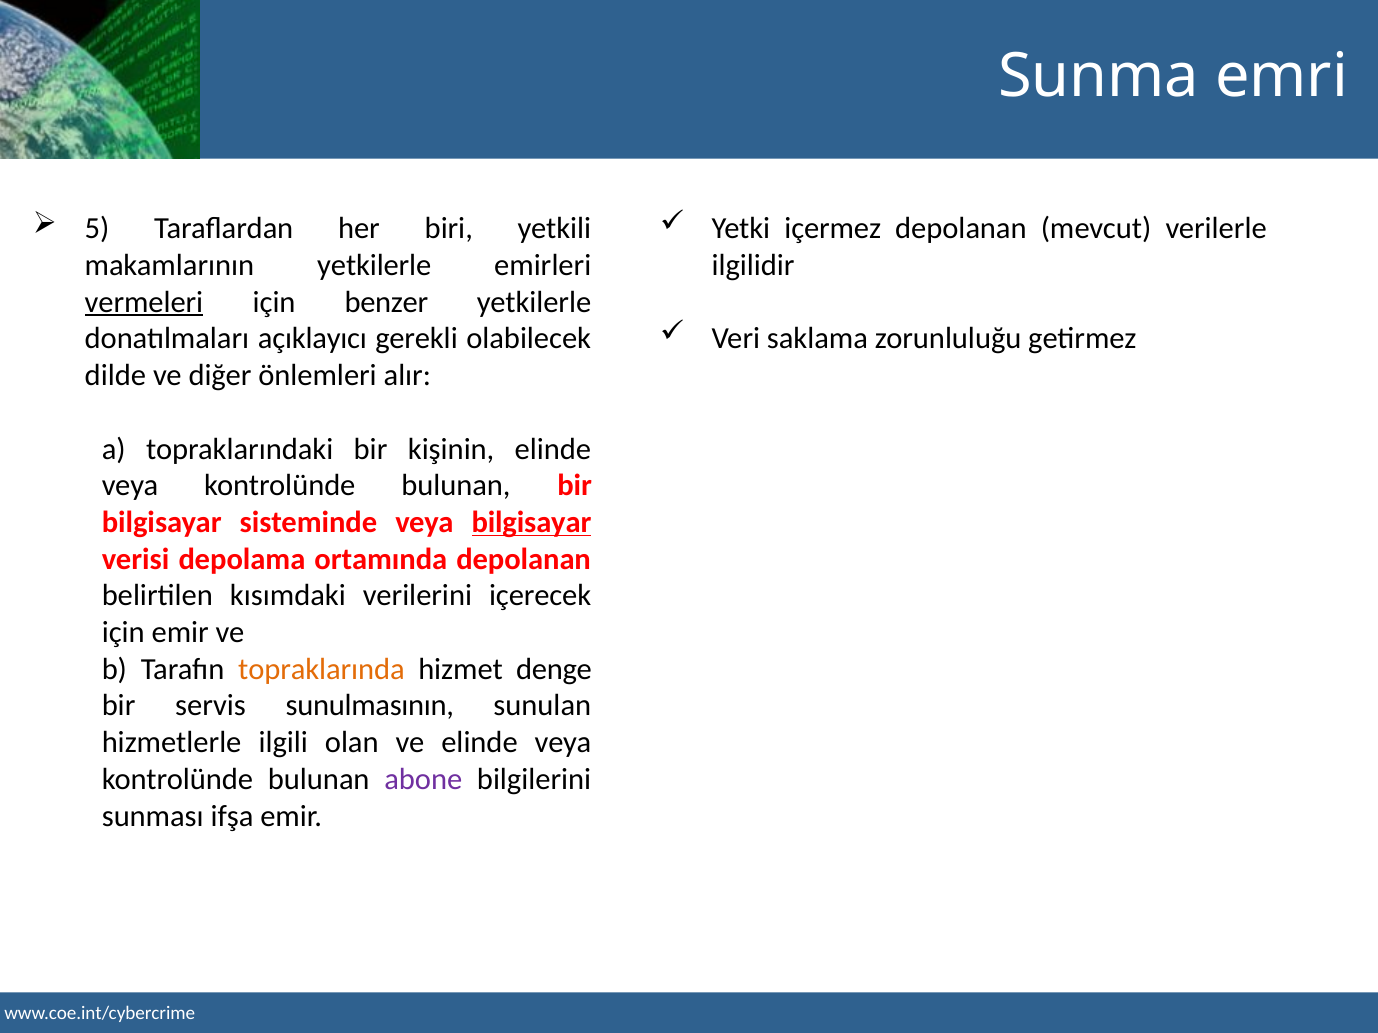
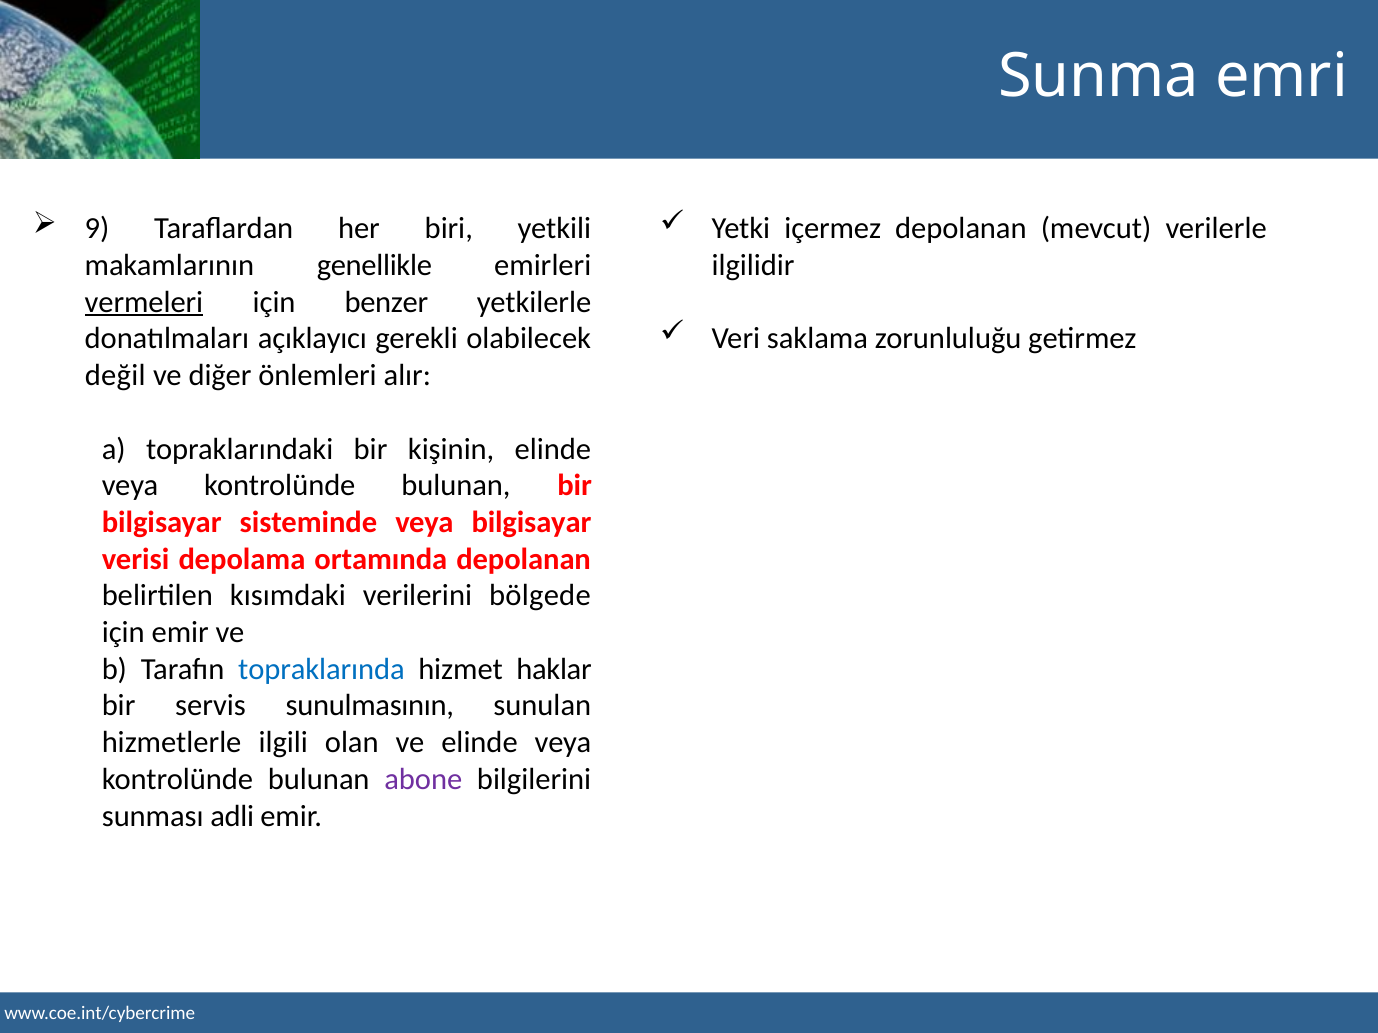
5: 5 -> 9 (97, 229)
makamlarının yetkilerle: yetkilerle -> genellikle (374, 266)
dilde: dilde -> değil (115, 376)
bilgisayar underline: present -> none (531, 523)
içerecek: içerecek -> bölgede (540, 596)
topraklarında colour: orange -> blue (321, 670)
denge: denge -> haklar (554, 670)
ifşa: ifşa -> adli (232, 816)
